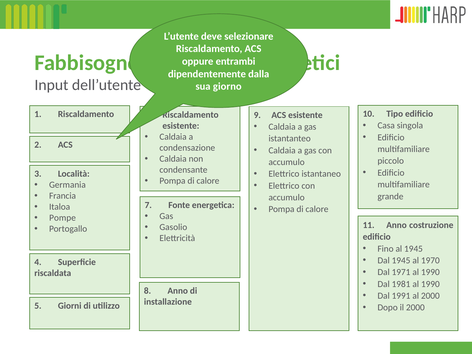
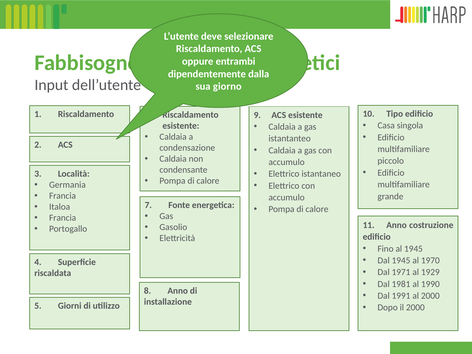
Pompe: Pompe -> Francia (63, 218)
1971 al 1990: 1990 -> 1929 (430, 272)
